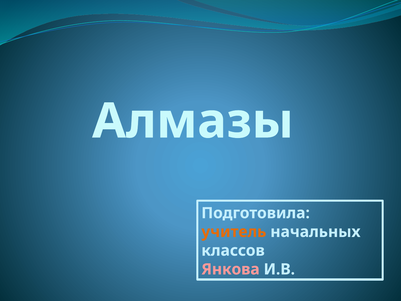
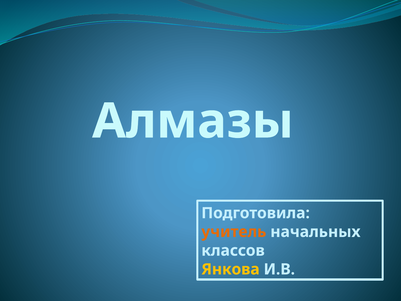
Янкова colour: pink -> yellow (230, 269)
